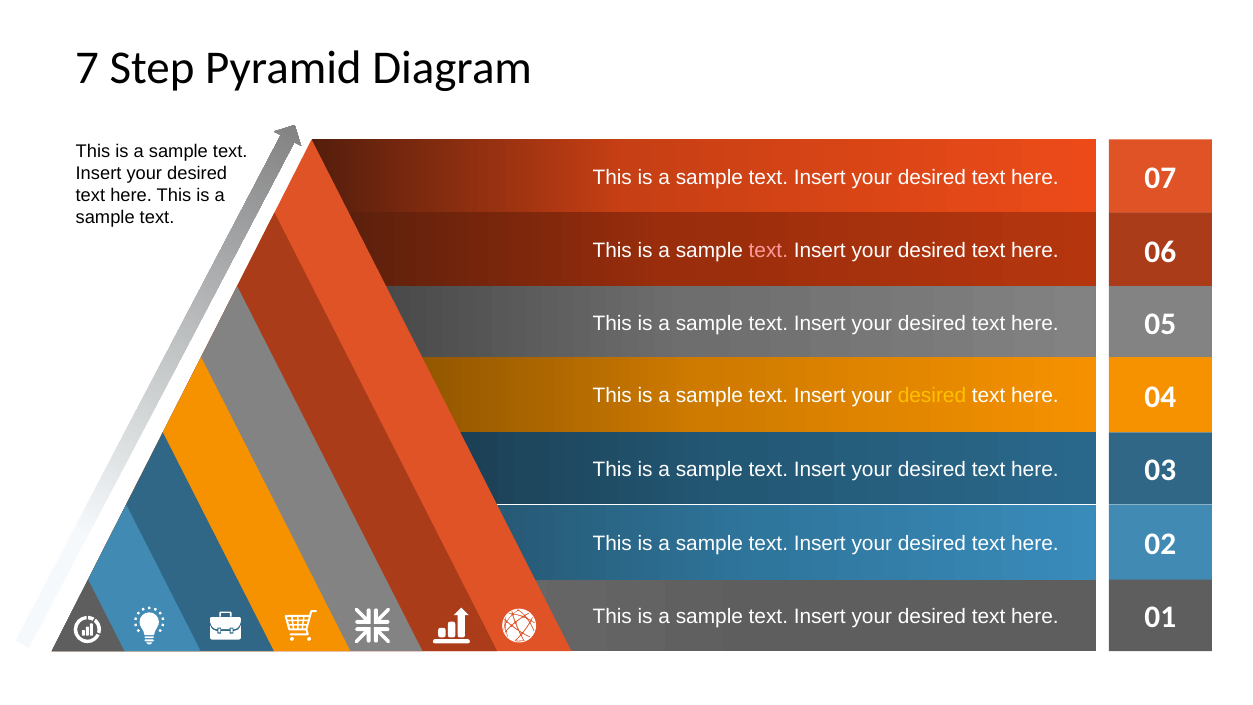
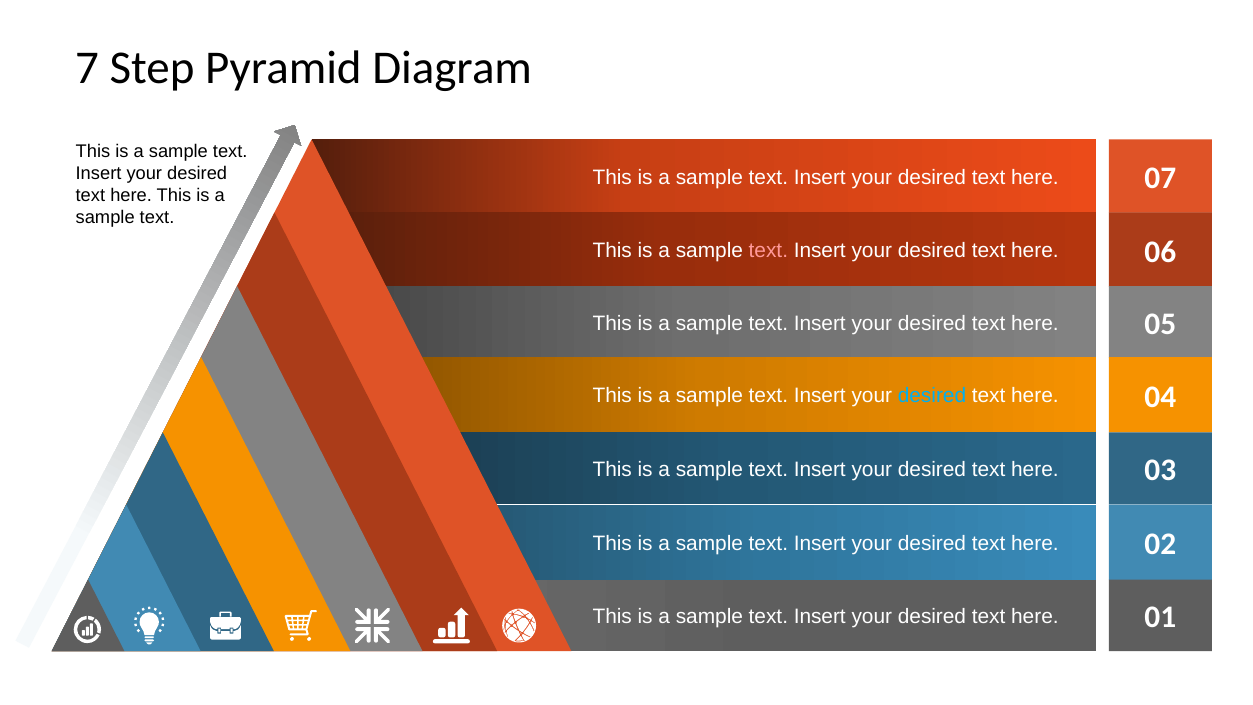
desired colour: yellow -> light blue (932, 396)
